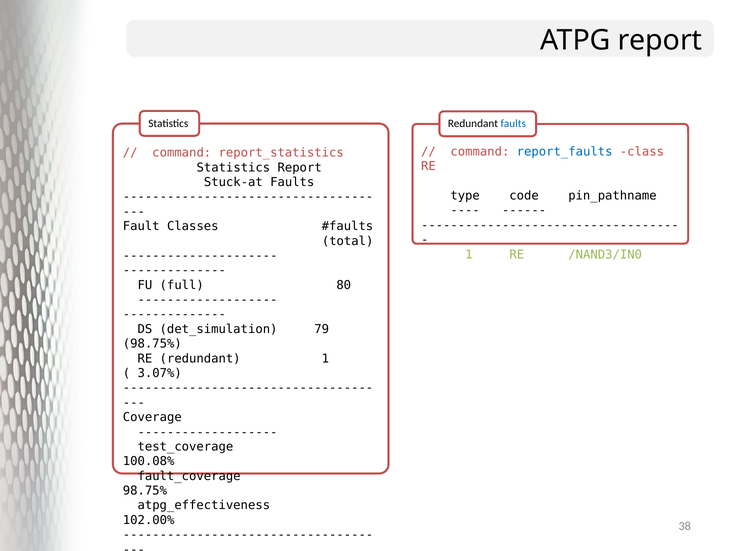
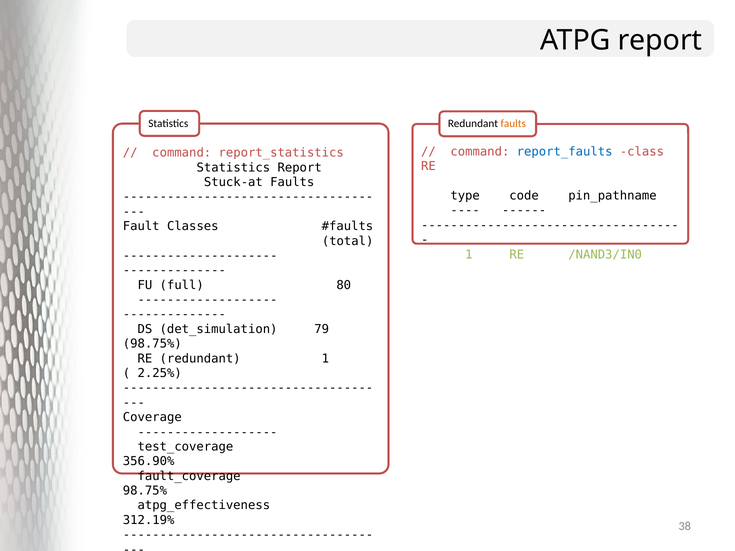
faults colour: blue -> orange (513, 124)
3.07%: 3.07% -> 2.25% (160, 373)
100.08%: 100.08% -> 356.90% (149, 462)
102.00%: 102.00% -> 312.19% (149, 520)
